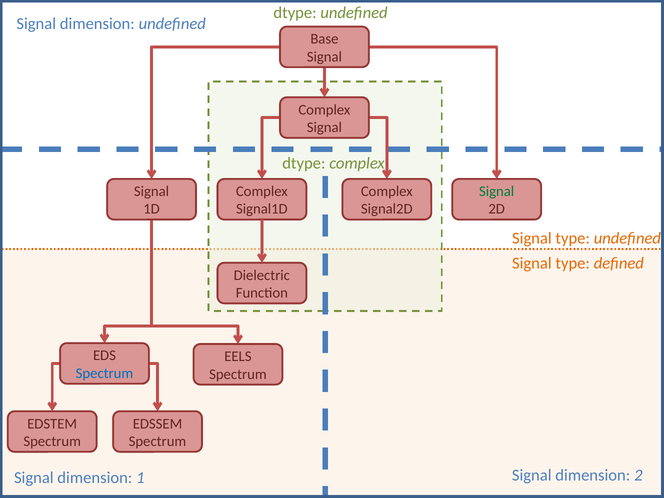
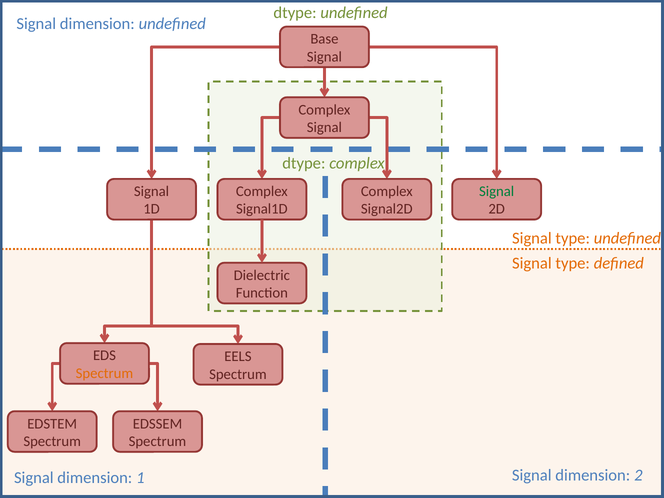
Spectrum colour: blue -> orange (104, 373)
